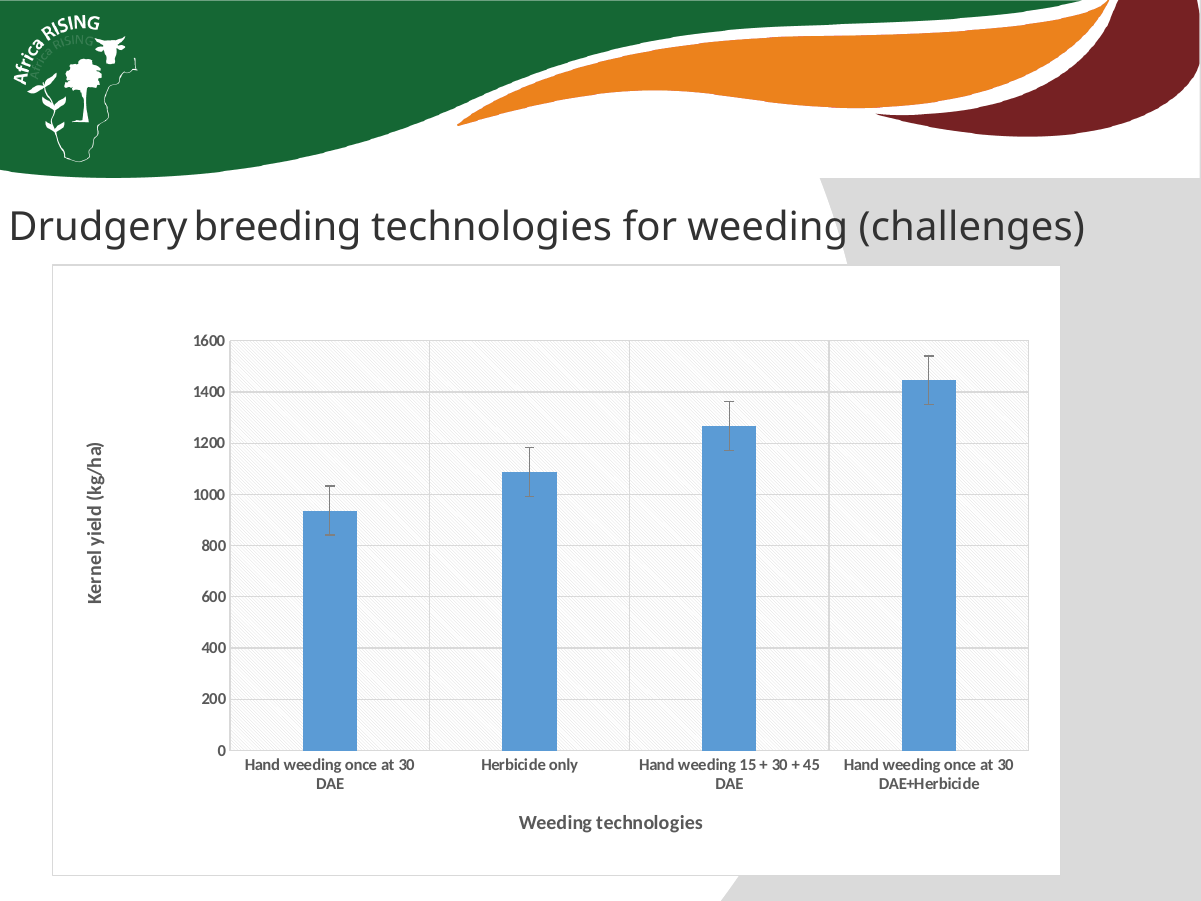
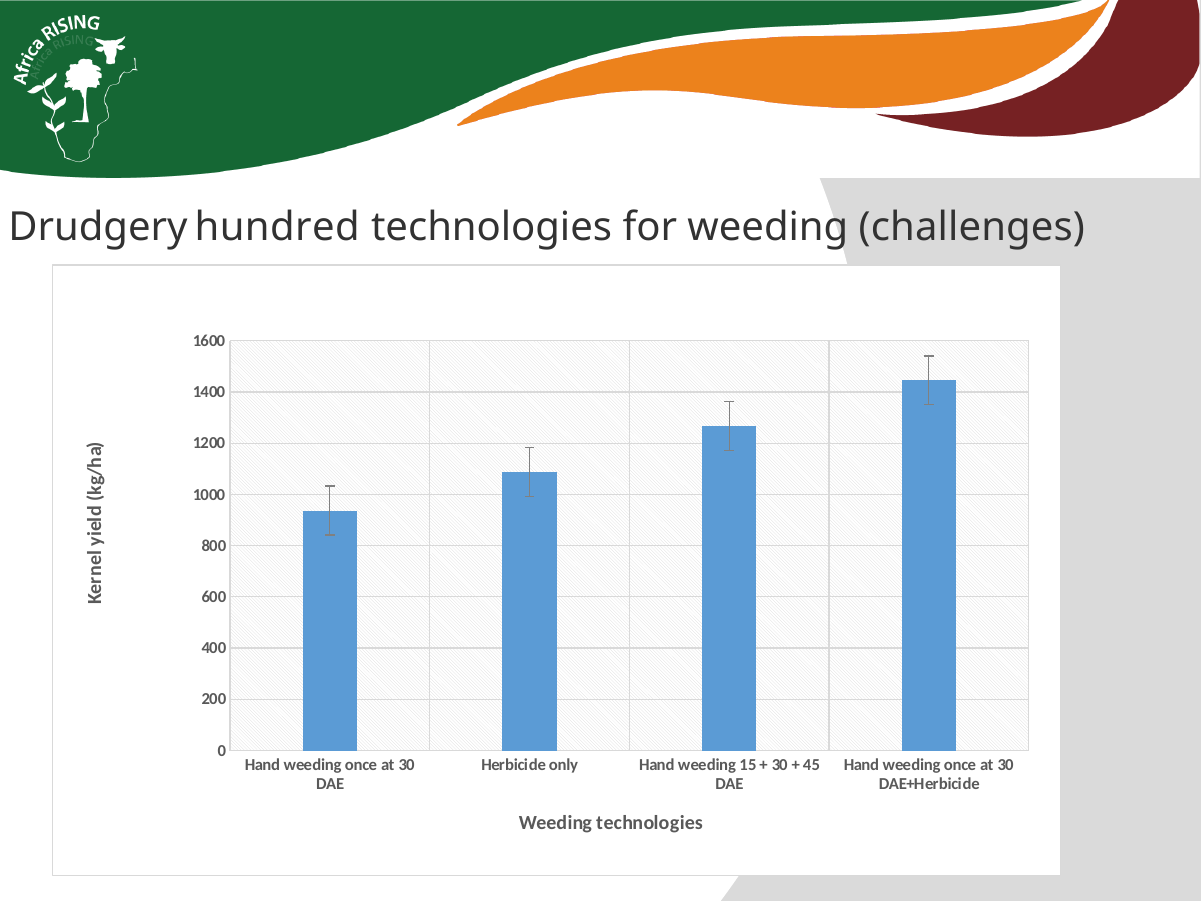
breeding: breeding -> hundred (277, 228)
